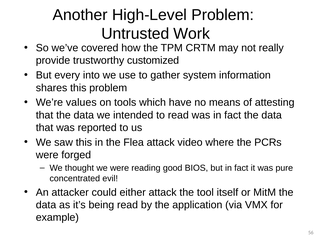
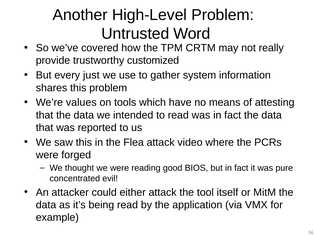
Work: Work -> Word (192, 34)
into: into -> just (91, 75)
